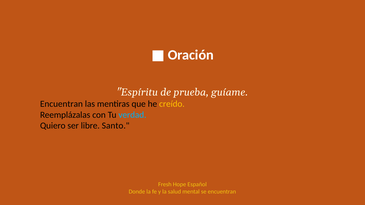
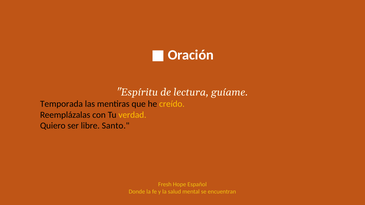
prueba: prueba -> lectura (191, 93)
Encuentran: Encuentran -> Temporada (61, 104)
verdad colour: light blue -> yellow (132, 115)
